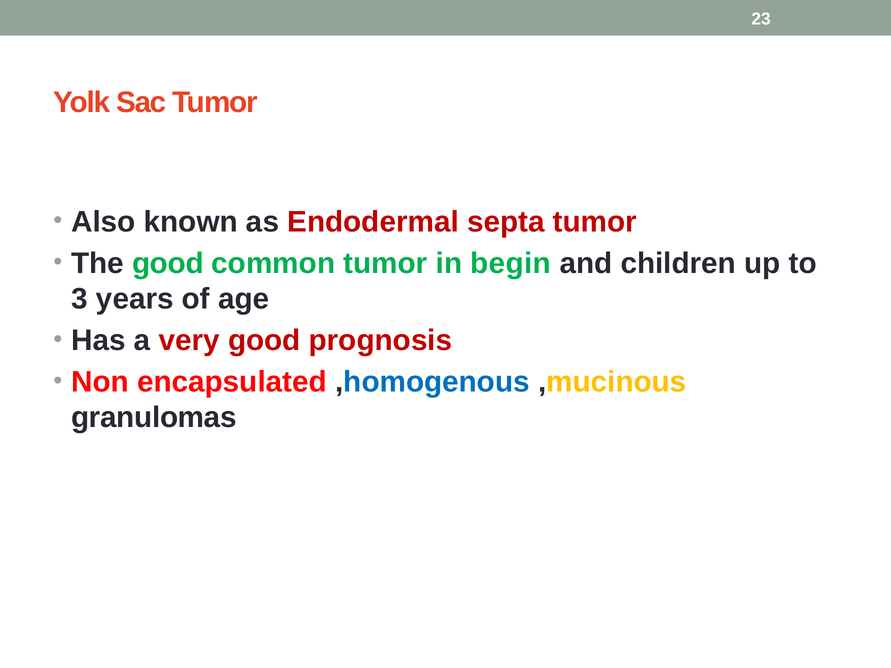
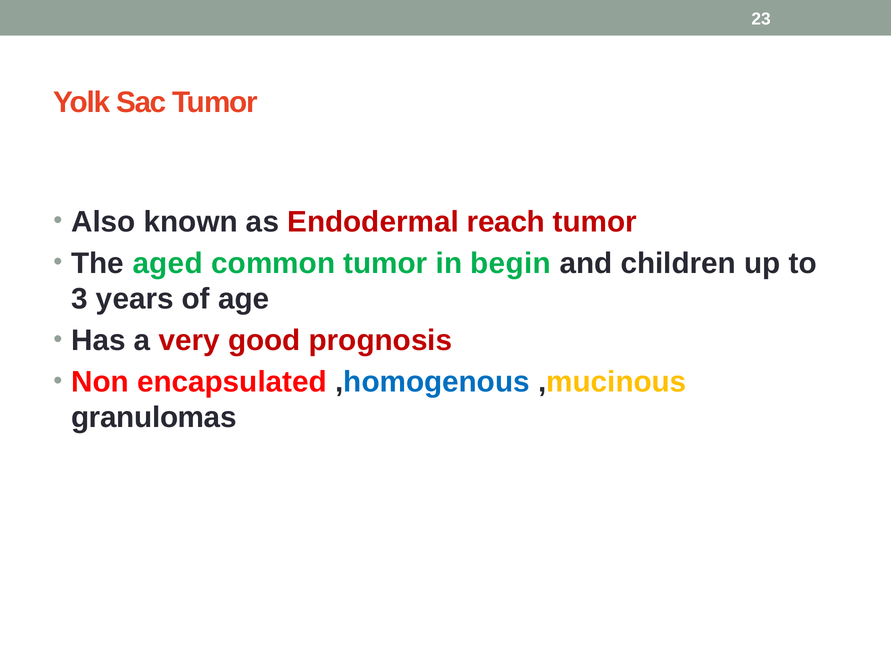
septa: septa -> reach (506, 222)
The good: good -> aged (168, 263)
